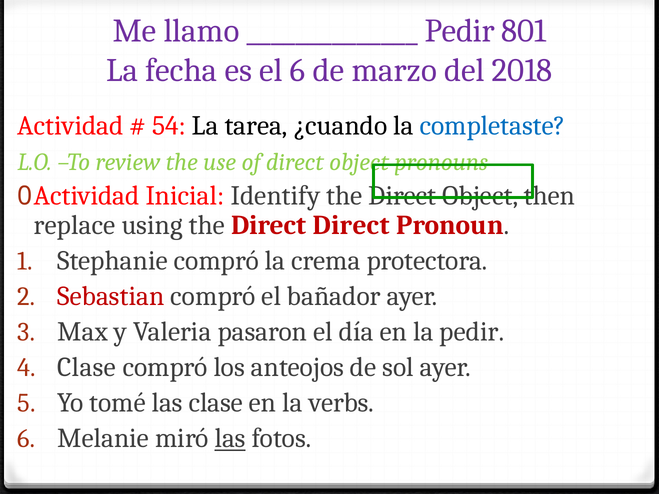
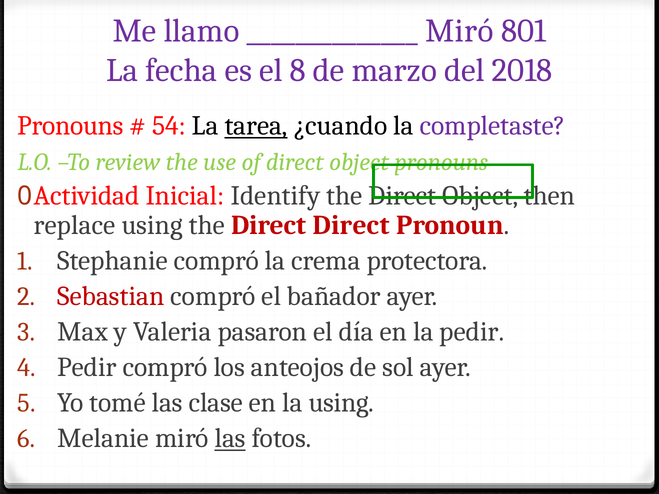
Pedir: Pedir -> Miró (459, 31)
el 6: 6 -> 8 (298, 70)
Actividad: Actividad -> Pronouns (71, 126)
tarea underline: none -> present (256, 126)
completaste colour: blue -> purple (493, 126)
Clase: Clase -> Pedir (87, 368)
la verbs: verbs -> using (341, 403)
